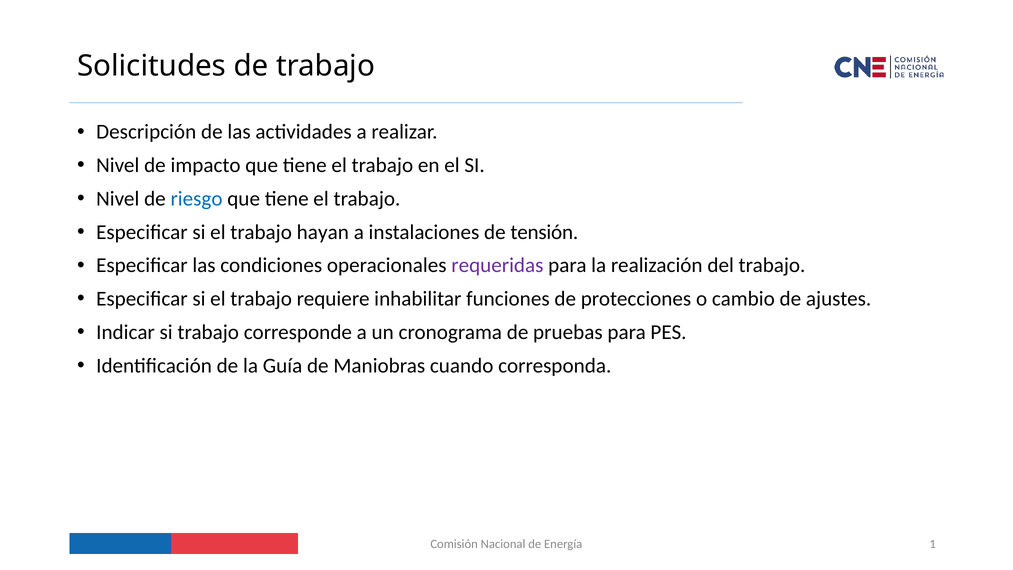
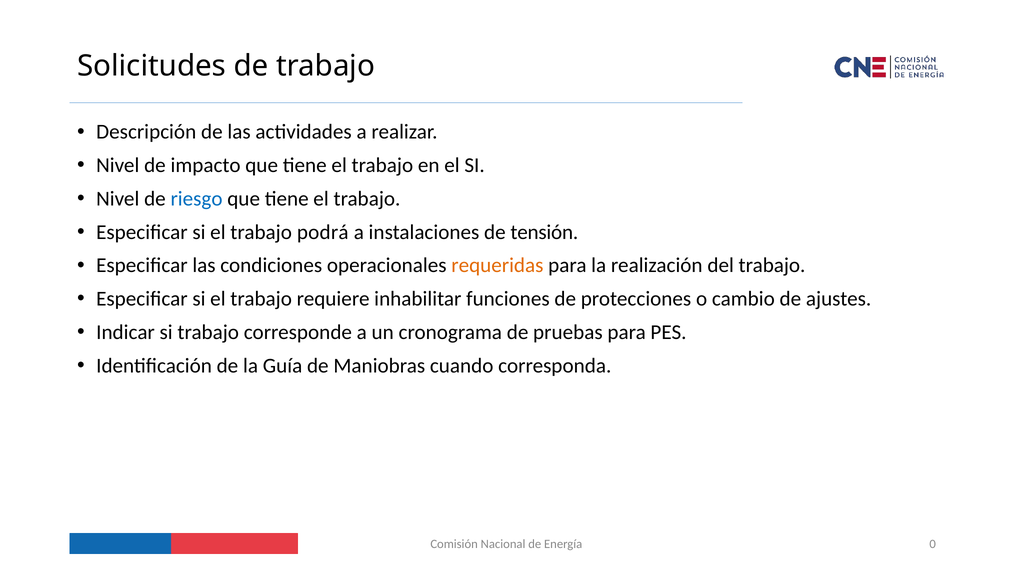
hayan: hayan -> podrá (323, 232)
requeridas colour: purple -> orange (497, 265)
1: 1 -> 0 (933, 544)
